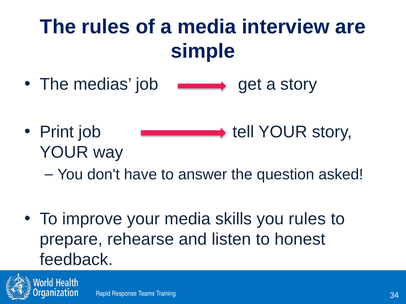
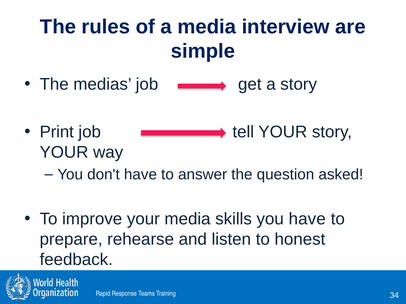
you rules: rules -> have (307, 219)
